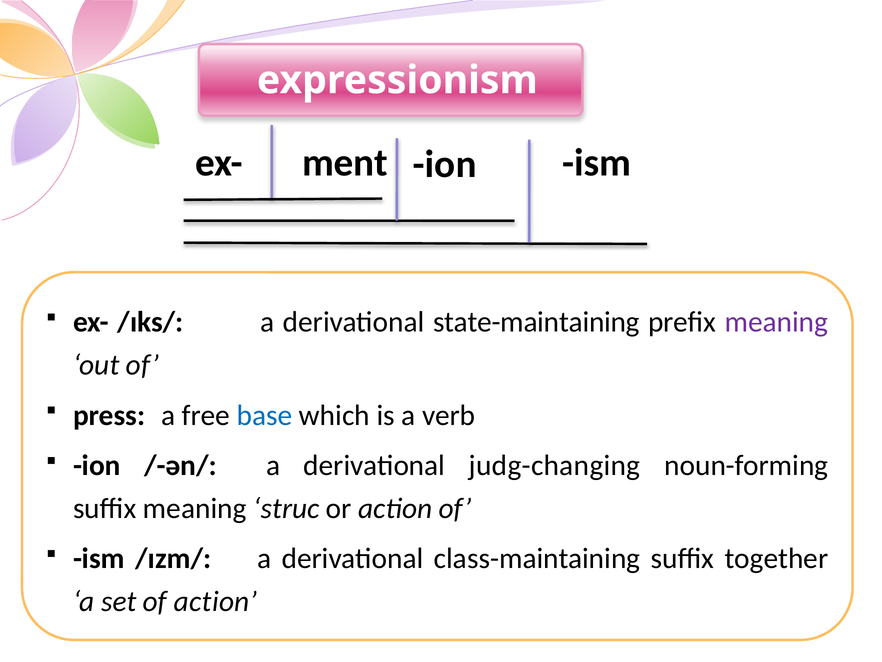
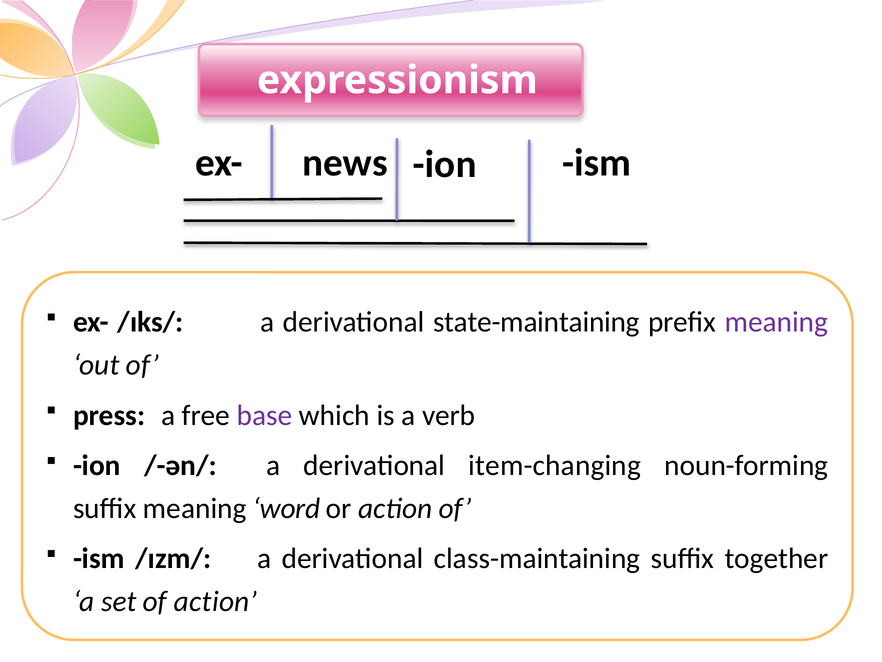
ment: ment -> news (345, 163)
base colour: blue -> purple (264, 415)
judg-changing: judg-changing -> item-changing (555, 465)
struc: struc -> word (287, 508)
